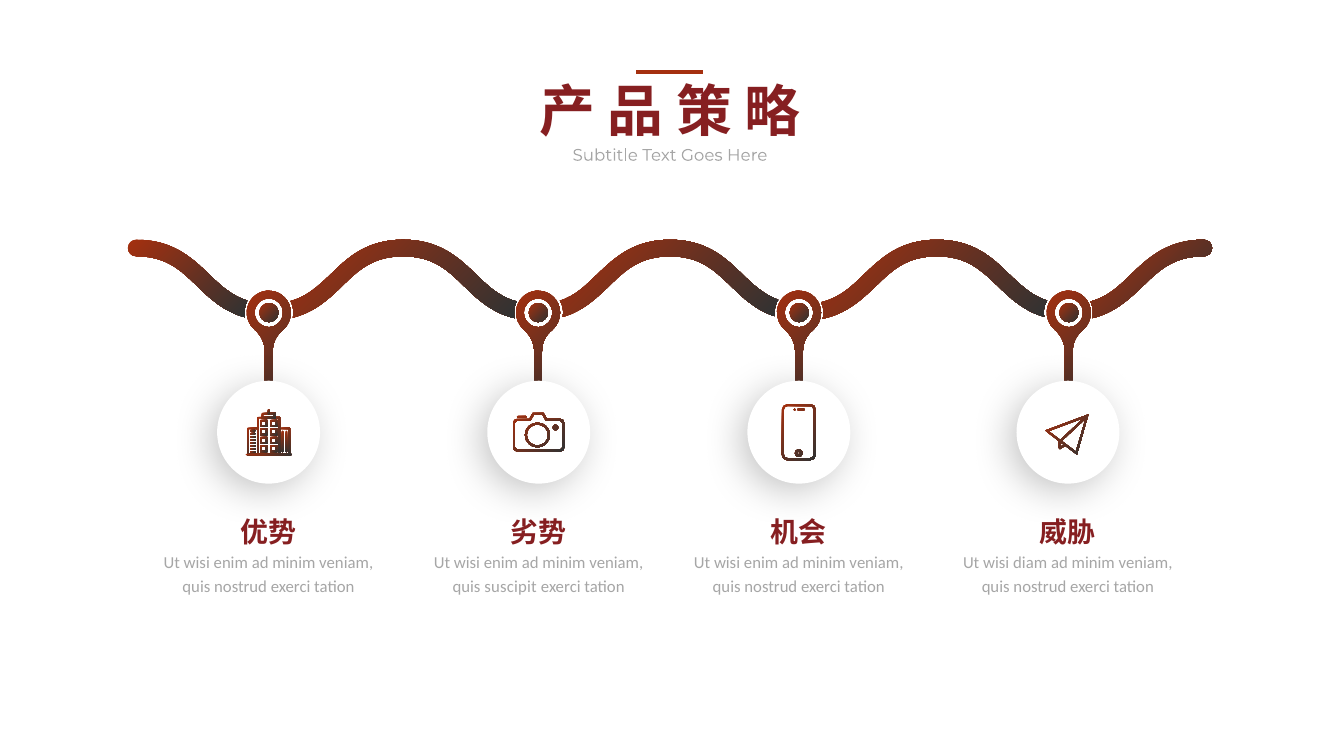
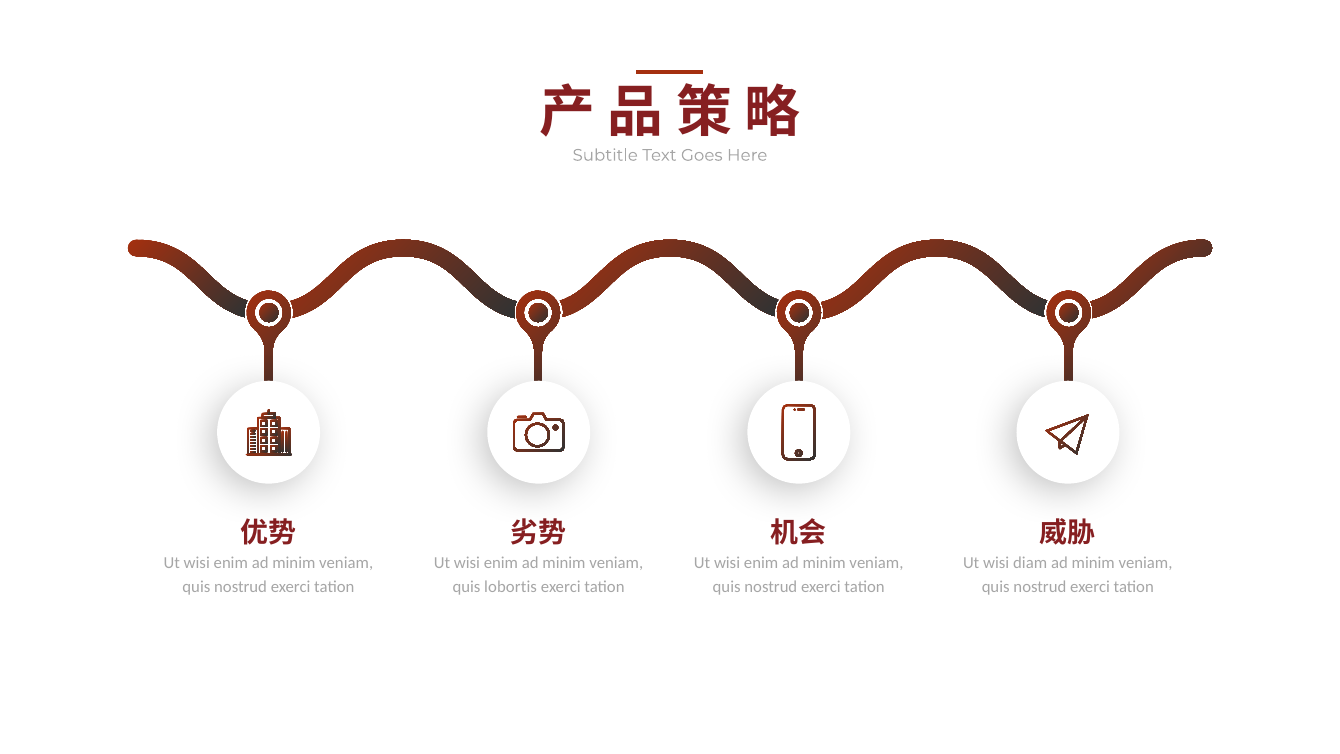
suscipit: suscipit -> lobortis (511, 587)
